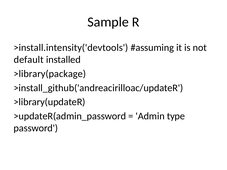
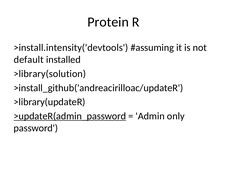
Sample: Sample -> Protein (108, 22)
>library(package: >library(package -> >library(solution (50, 74)
>updateR(admin_password underline: none -> present (70, 116)
type: type -> only (176, 116)
